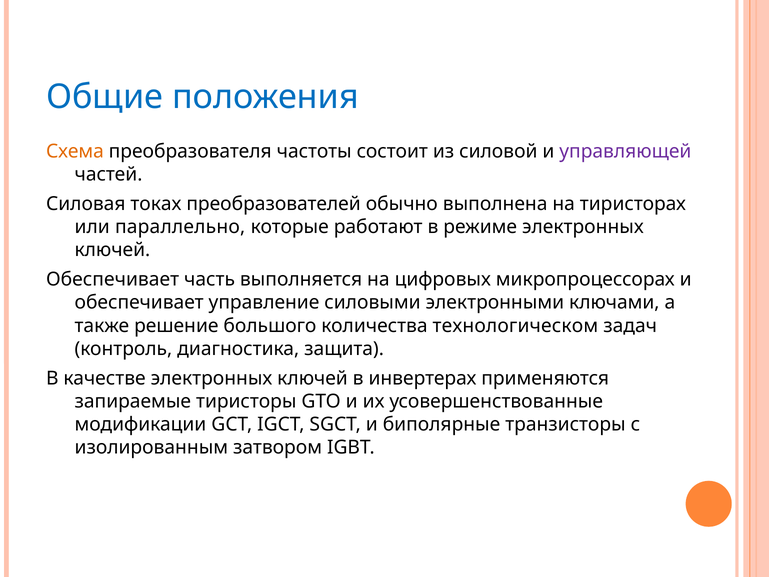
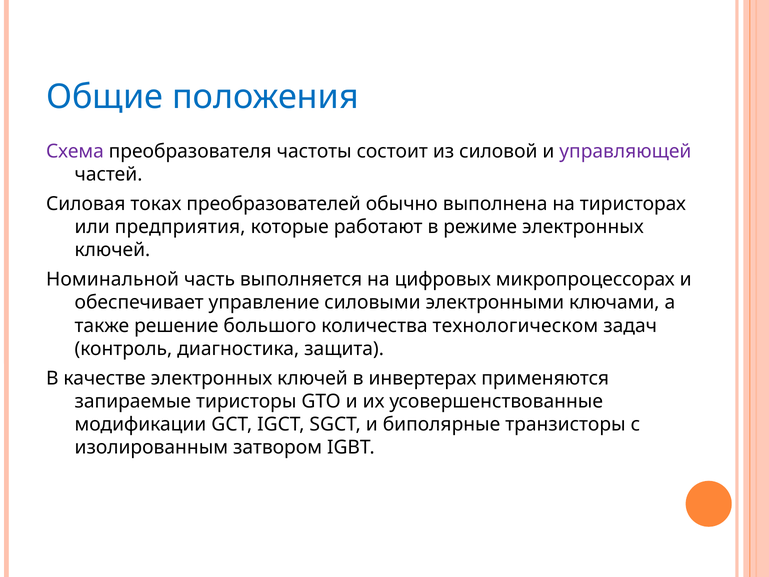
Схема colour: orange -> purple (75, 151)
параллельно: параллельно -> предприятия (180, 227)
Обеспечивает: Обеспечивает -> Номинальной (113, 279)
